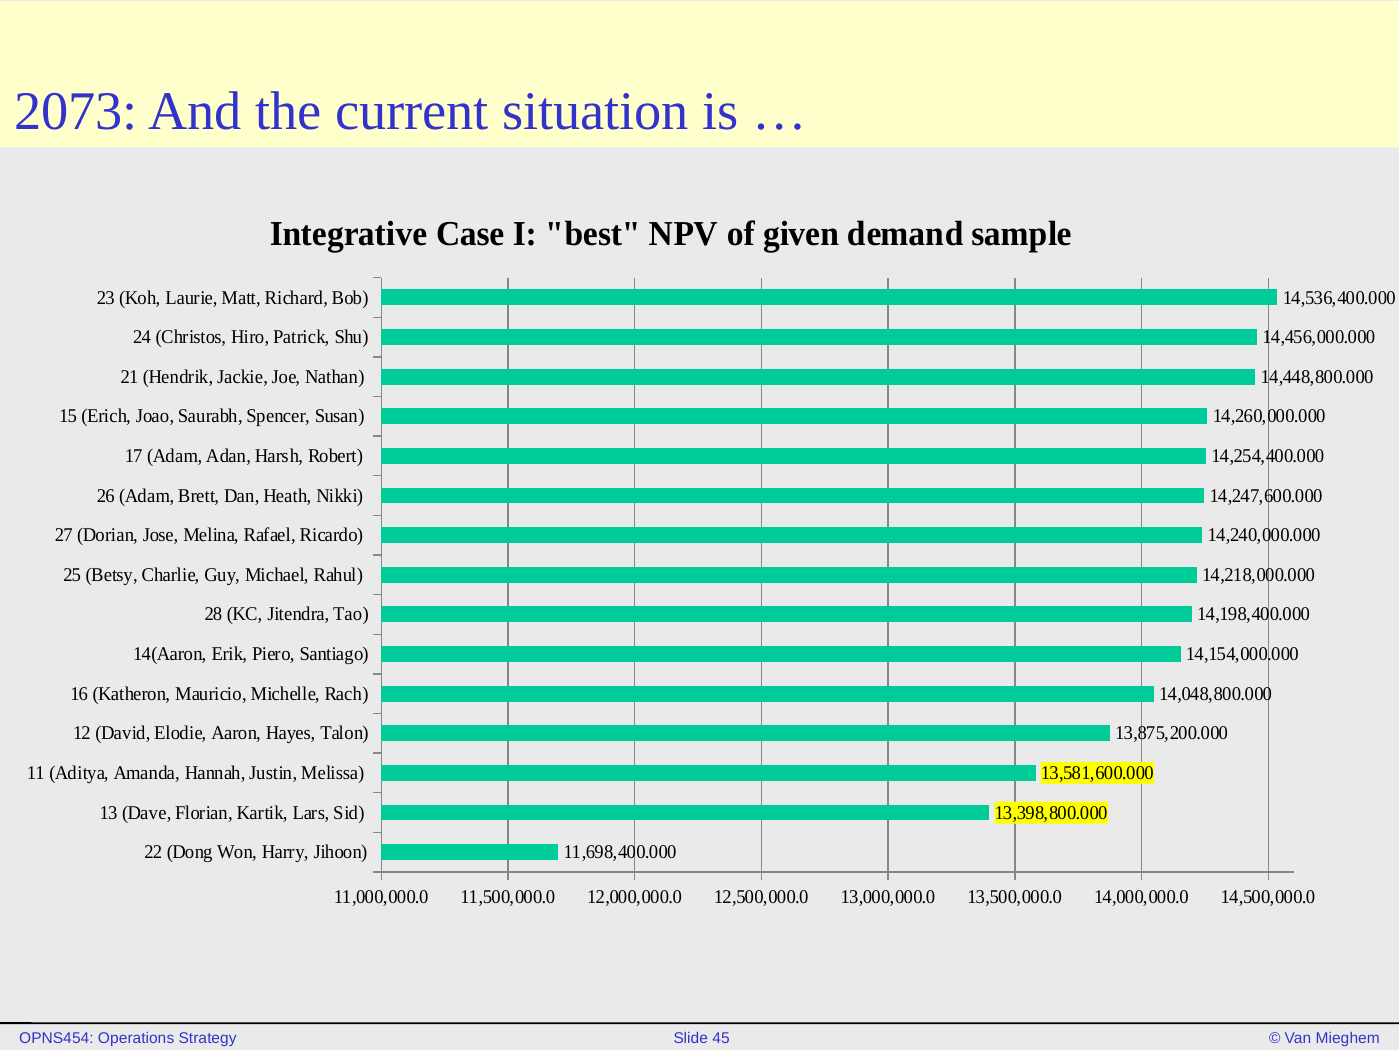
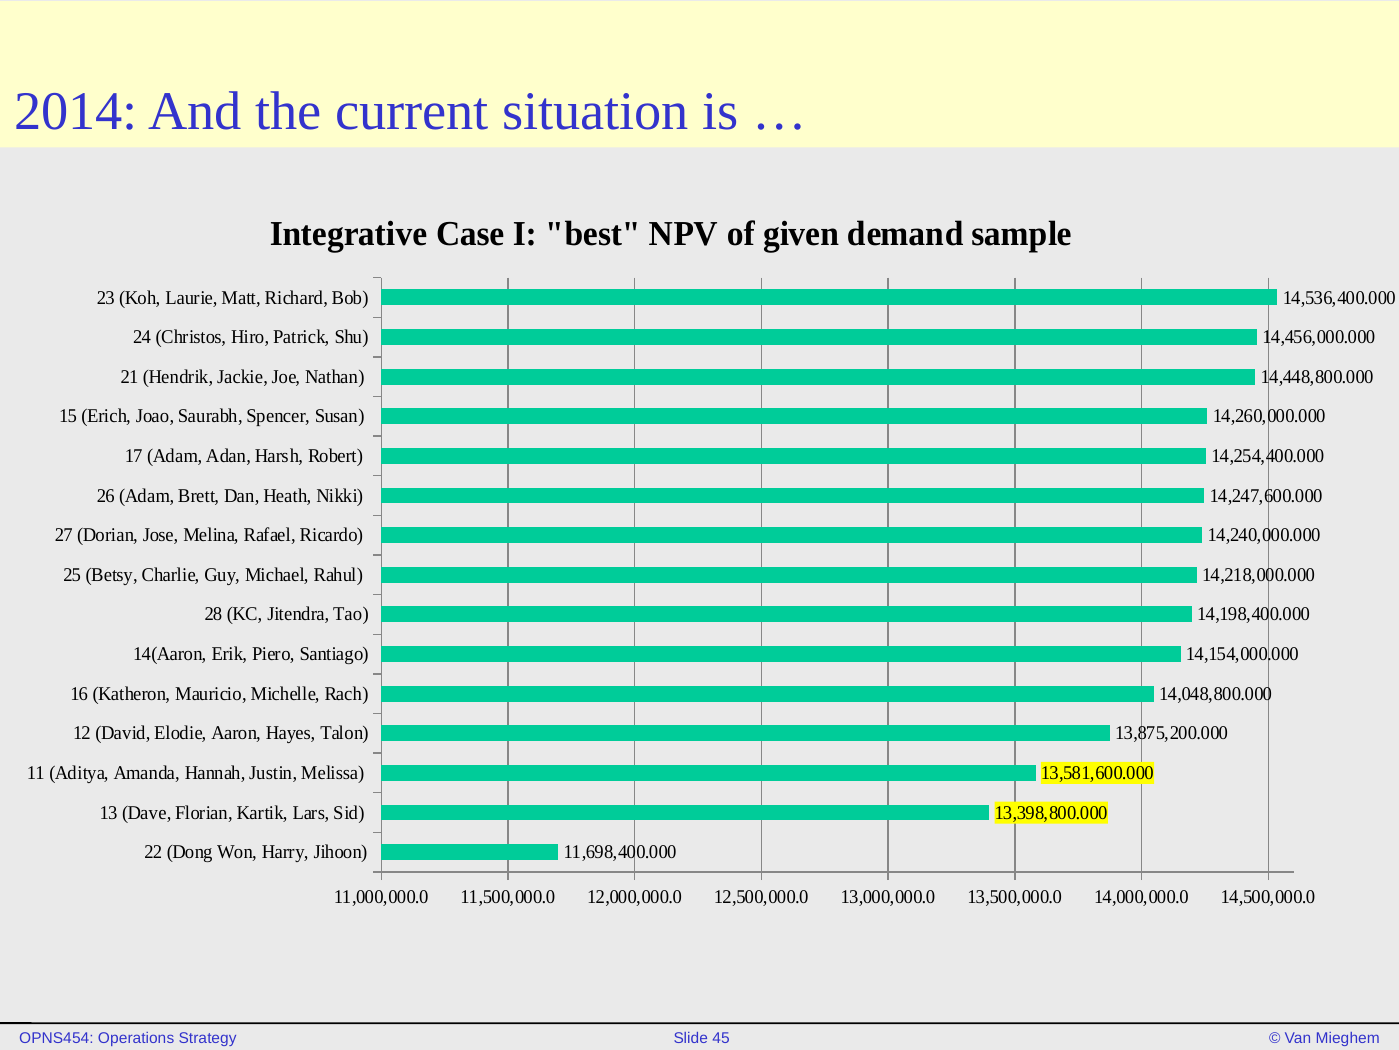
2073: 2073 -> 2014 (76, 111)
